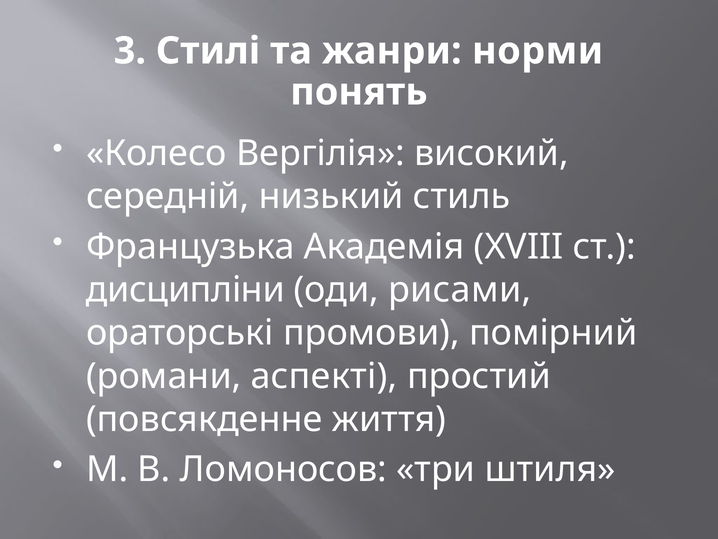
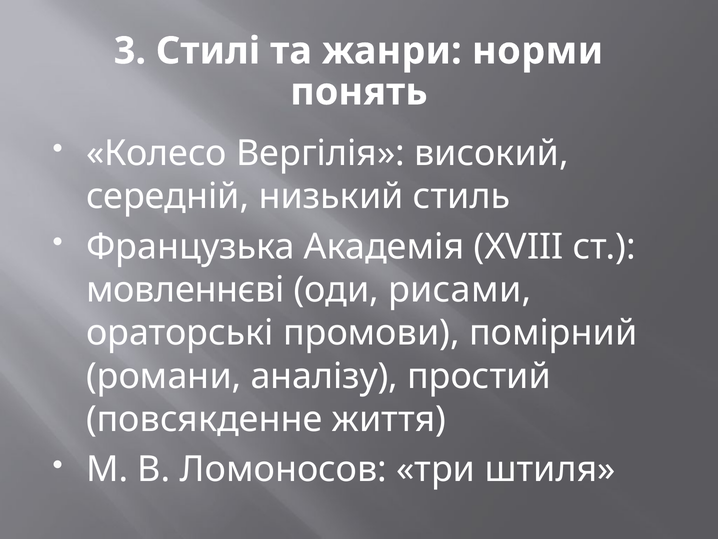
дисципліни: дисципліни -> мовленнєві (185, 290)
аспекті: аспекті -> аналізу (324, 376)
